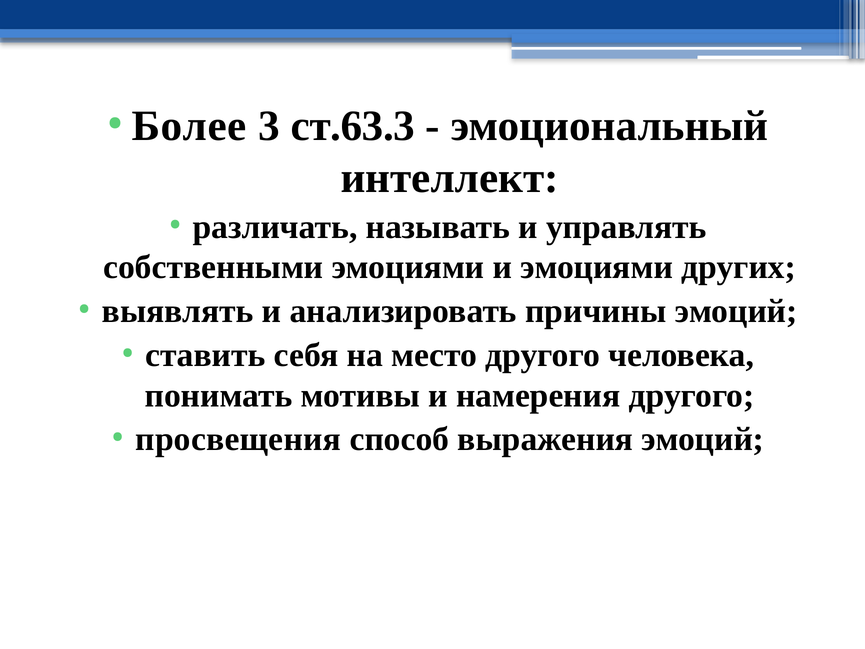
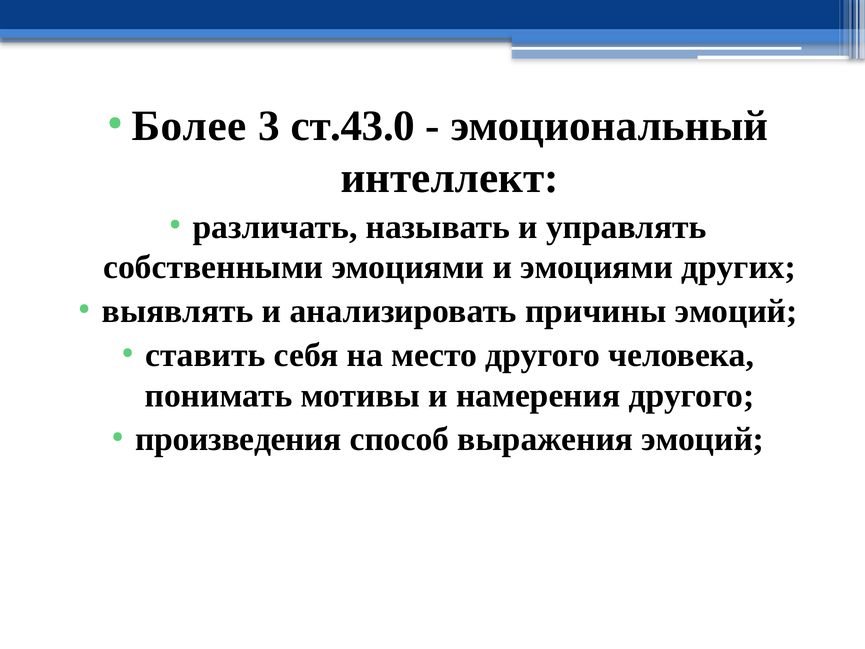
ст.63.3: ст.63.3 -> ст.43.0 (353, 126)
просвещения: просвещения -> произведения (238, 439)
